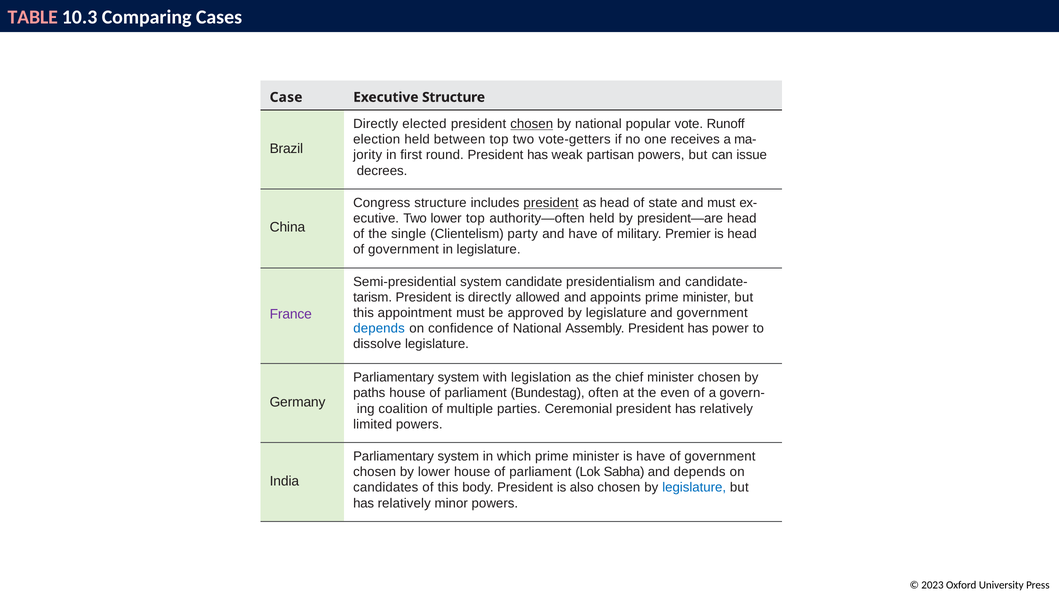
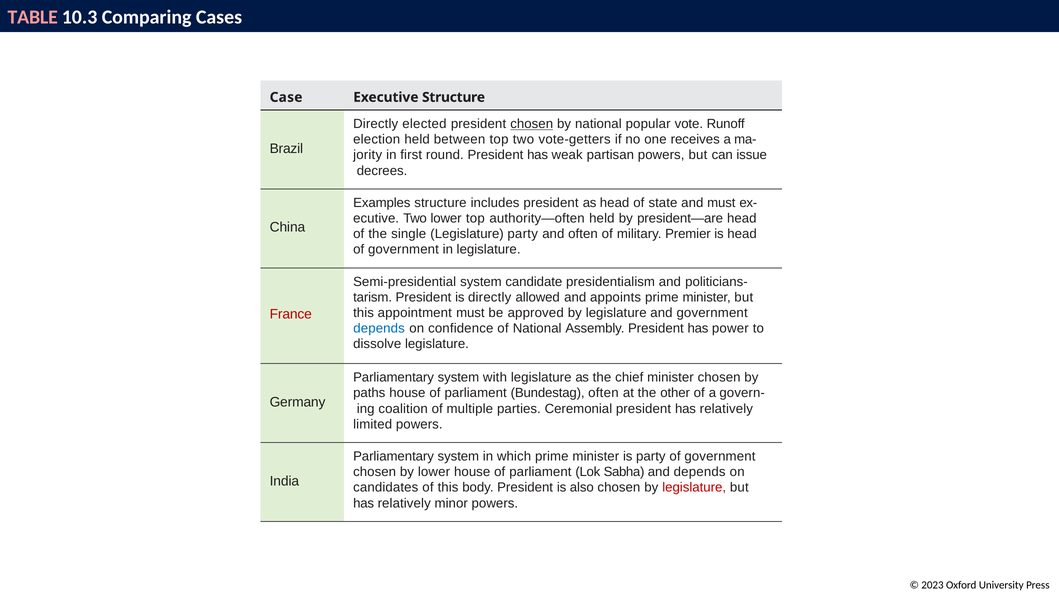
Congress: Congress -> Examples (382, 203)
president underline: present -> none (551, 203)
single Clientelism: Clientelism -> Legislature (467, 234)
and have: have -> often (583, 234)
candidate-: candidate- -> politicians- (716, 282)
France colour: purple -> red (291, 314)
with legislation: legislation -> legislature (541, 377)
even: even -> other (675, 393)
is have: have -> party (651, 456)
legislature colour: blue -> red (694, 487)
